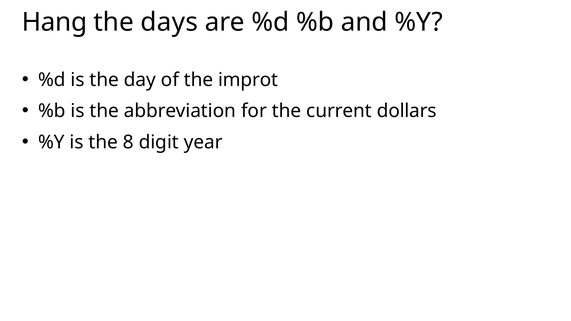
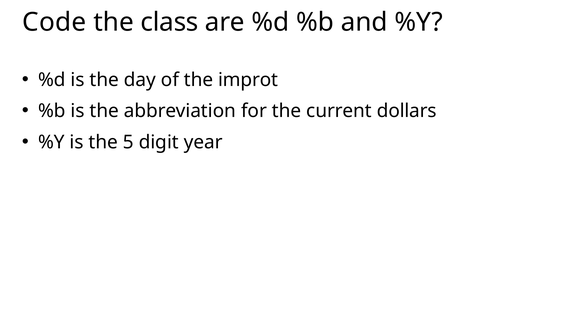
Hang: Hang -> Code (54, 22)
days: days -> class (169, 22)
8: 8 -> 5 (128, 142)
